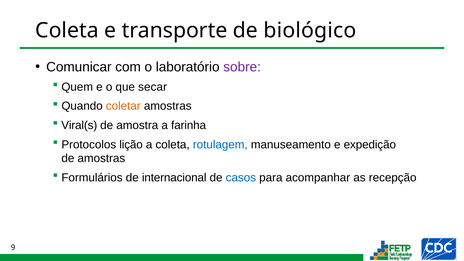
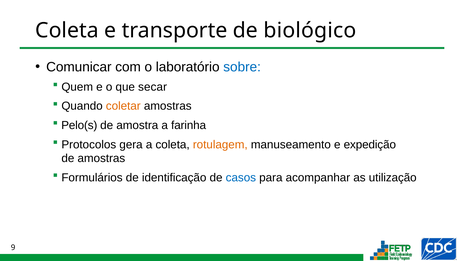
sobre colour: purple -> blue (242, 67)
Viral(s: Viral(s -> Pelo(s (79, 125)
lição: lição -> gera (131, 145)
rotulagem colour: blue -> orange (220, 145)
internacional: internacional -> identificação (174, 178)
recepção: recepção -> utilização (393, 178)
